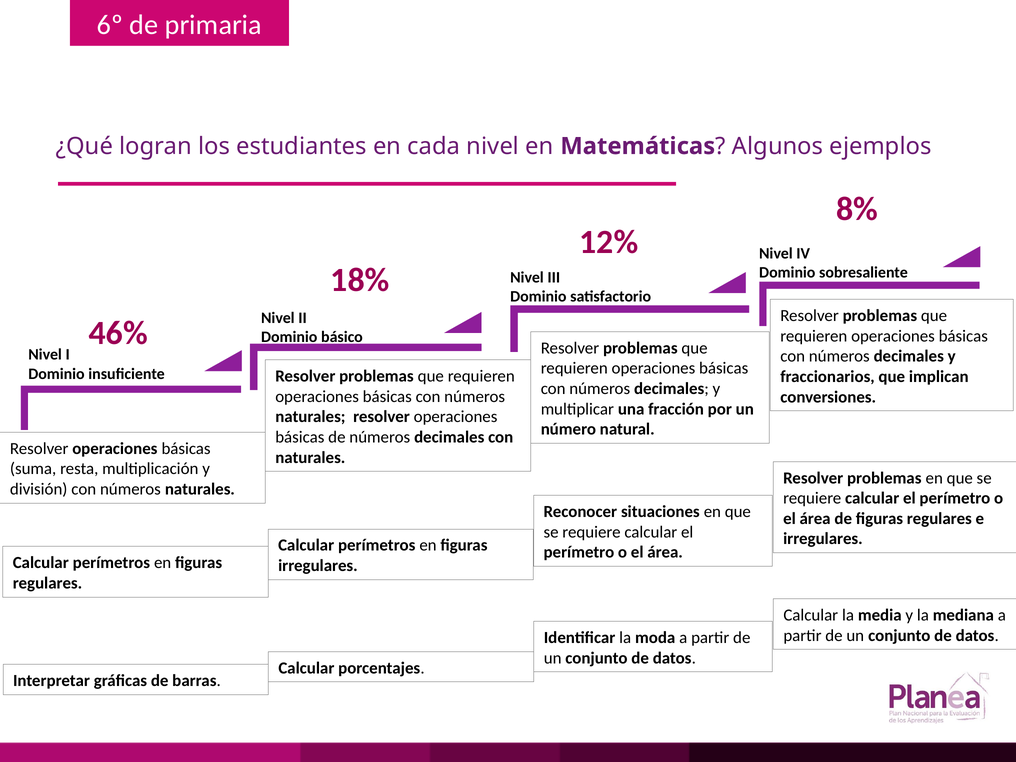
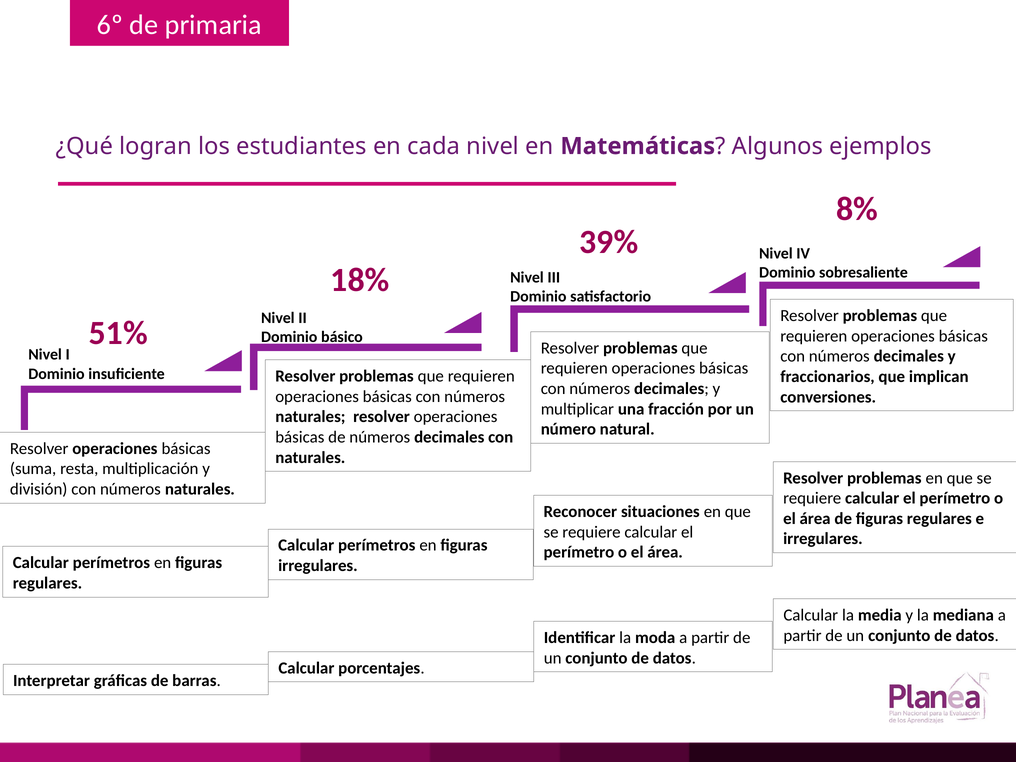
12%: 12% -> 39% (609, 242)
46%: 46% -> 51% (118, 333)
